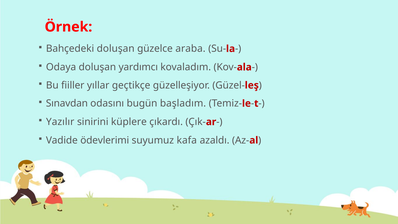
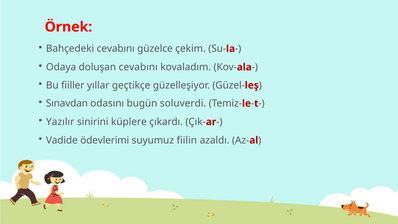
Bahçedeki doluşan: doluşan -> cevabını (116, 49)
araba: araba -> çekim (190, 49)
doluşan yardımcı: yardımcı -> cevabını (138, 67)
başladım: başladım -> soluverdi (183, 103)
kafa: kafa -> fiilin (187, 140)
